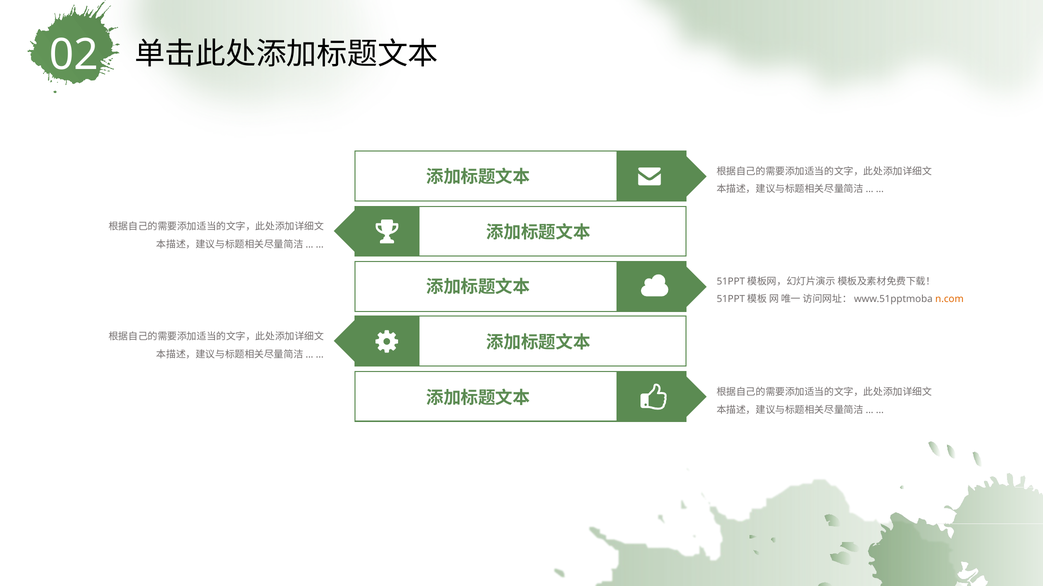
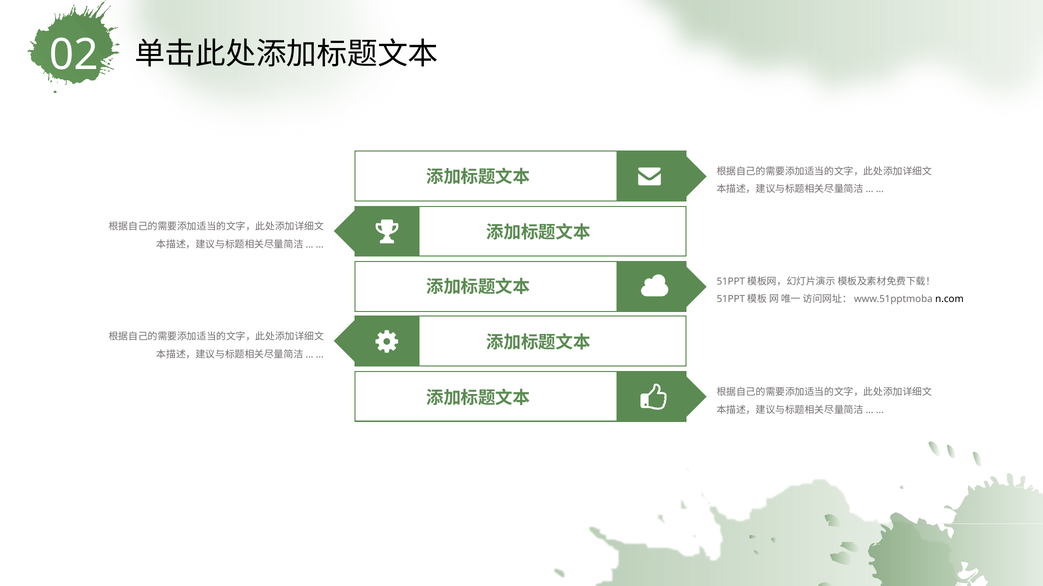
n.com colour: orange -> black (949, 299)
